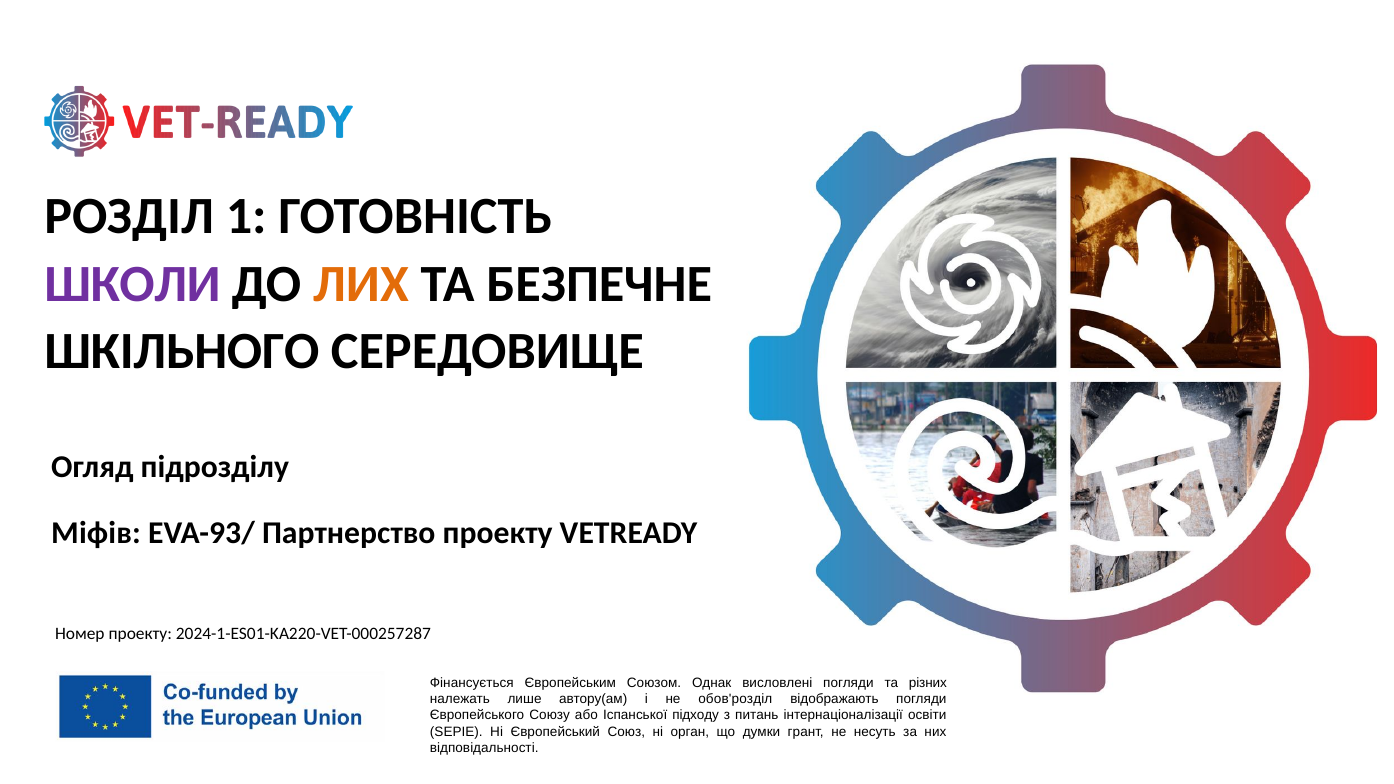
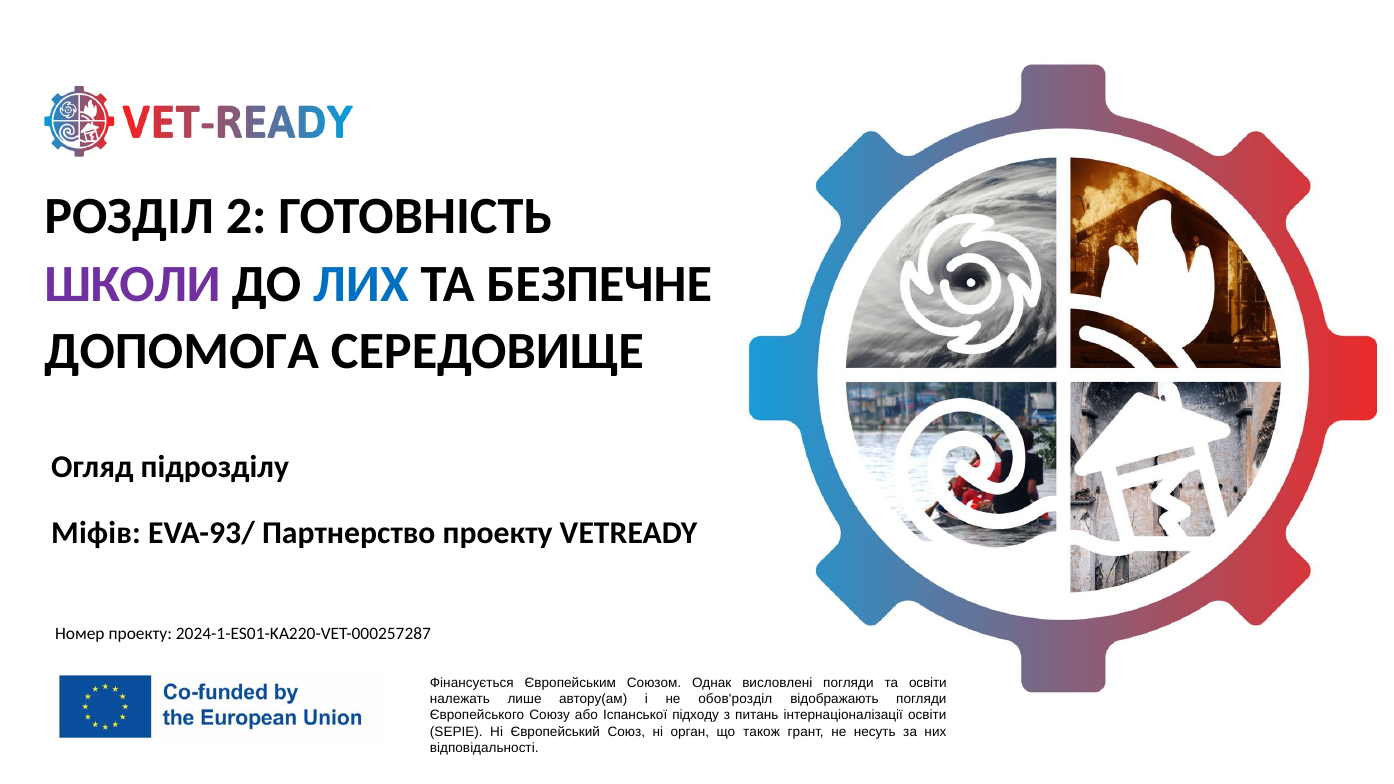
1: 1 -> 2 (246, 216)
ЛИХ colour: orange -> blue (361, 284)
ШКІЛЬНОГО: ШКІЛЬНОГО -> ДОПОМОГА (182, 352)
та різних: різних -> освіти (928, 683)
думки: думки -> також (761, 732)
